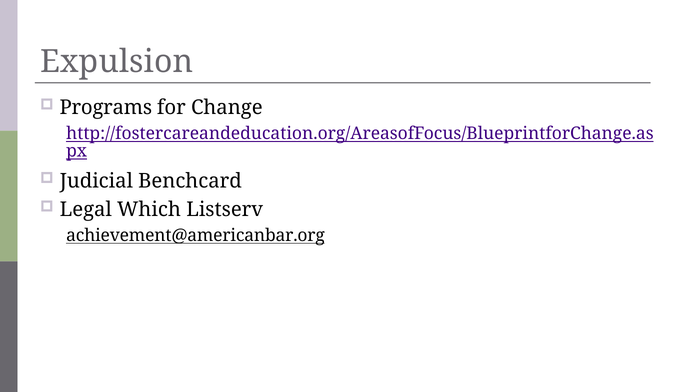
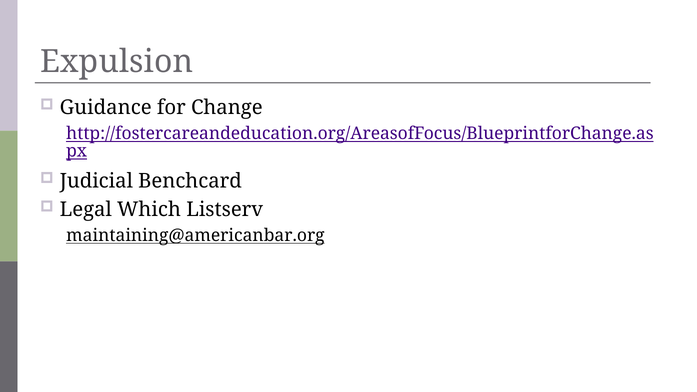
Programs: Programs -> Guidance (106, 108)
achievement@americanbar.org: achievement@americanbar.org -> maintaining@americanbar.org (195, 235)
